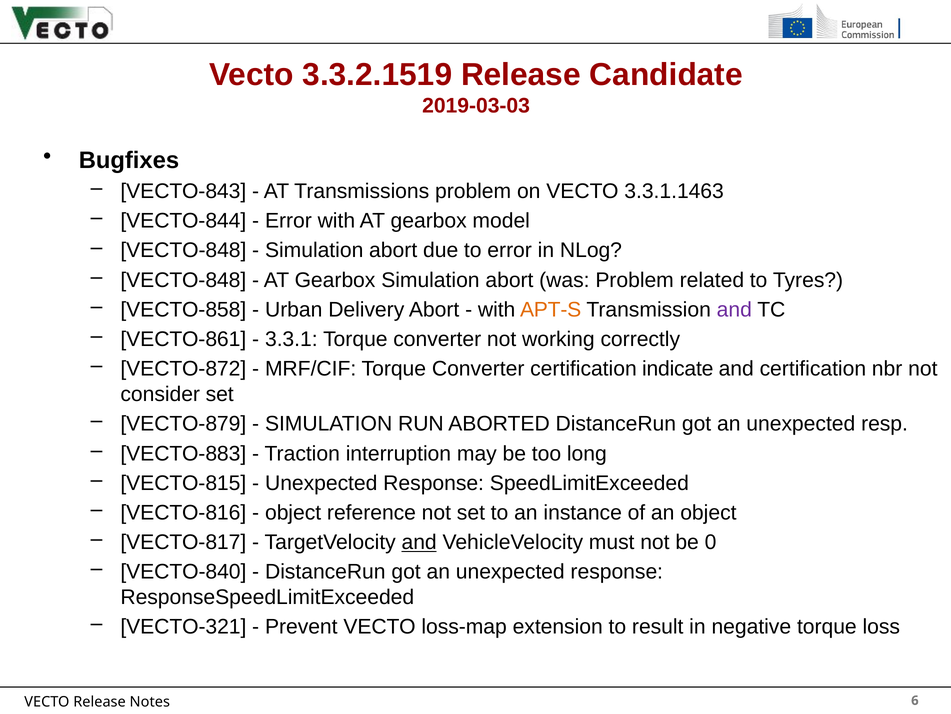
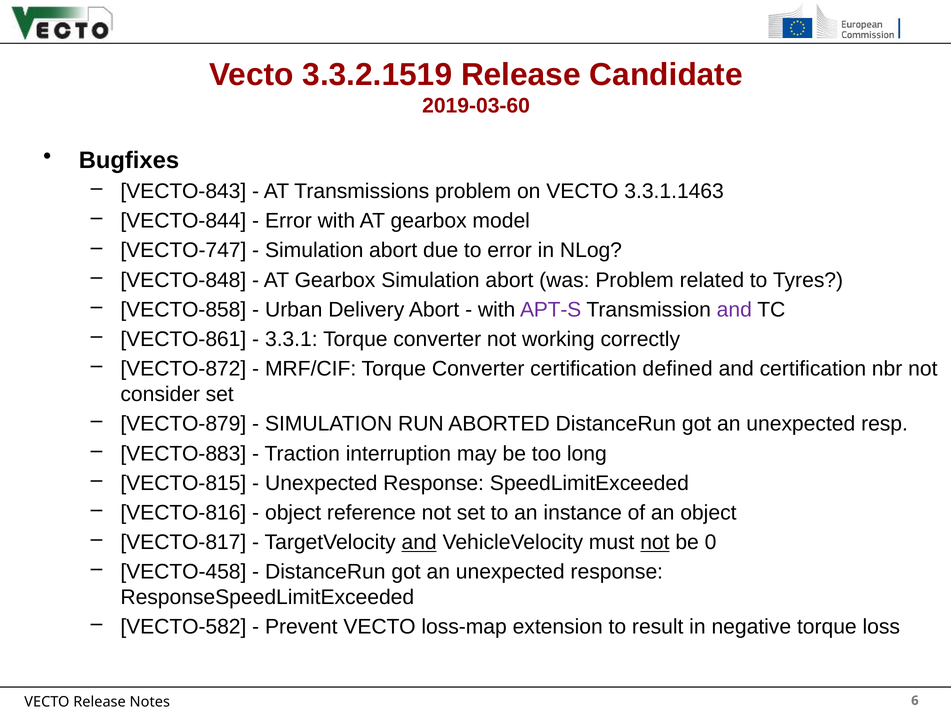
2019-03-03: 2019-03-03 -> 2019-03-60 (476, 105)
VECTO-848: VECTO-848 -> VECTO-747 (183, 250)
APT-S colour: orange -> purple (551, 309)
indicate: indicate -> defined (678, 369)
not underline: none -> present (655, 542)
VECTO-840: VECTO-840 -> VECTO-458 (183, 571)
VECTO-321: VECTO-321 -> VECTO-582 (183, 626)
